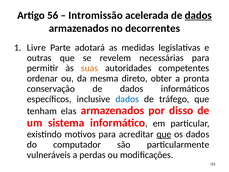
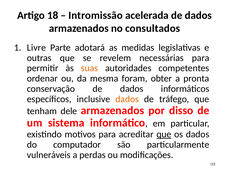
56: 56 -> 18 (53, 15)
dados underline: present -> none (198, 15)
decorrentes: decorrentes -> consultados (153, 28)
direto: direto -> foram (135, 78)
dados colour: blue -> orange (127, 99)
elas: elas -> dele (69, 111)
